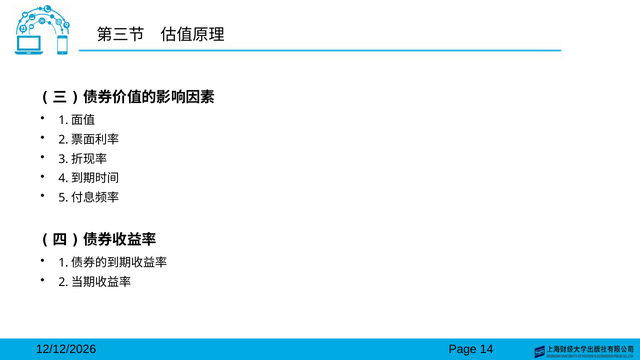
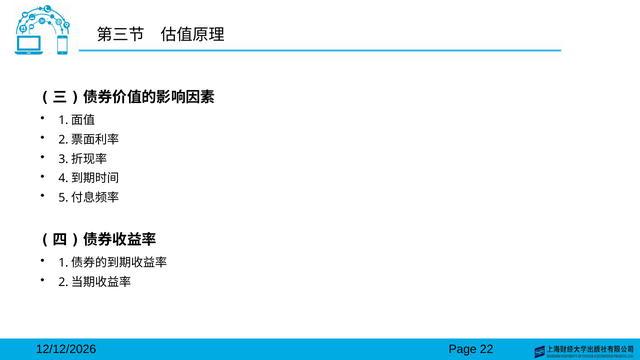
14: 14 -> 22 (487, 349)
